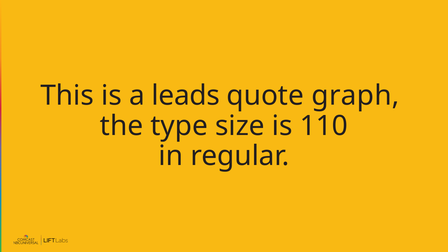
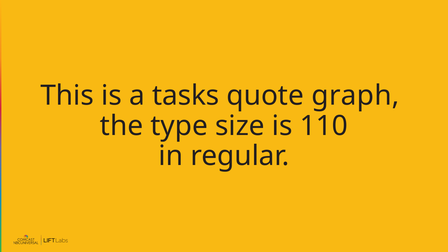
leads: leads -> tasks (186, 96)
